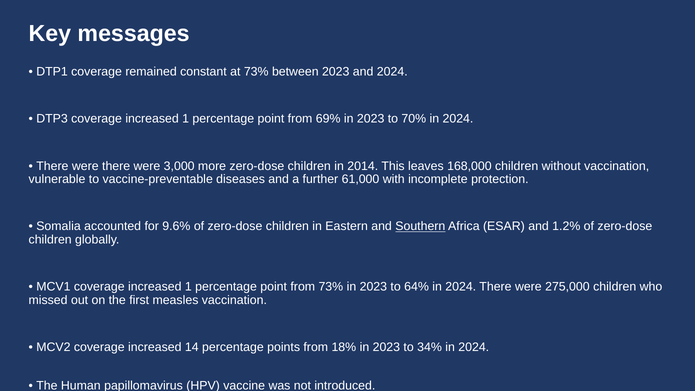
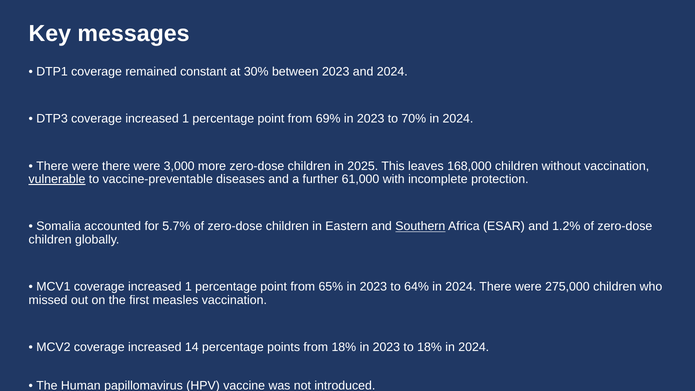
at 73%: 73% -> 30% (256, 72)
2014: 2014 -> 2025 (363, 166)
vulnerable underline: none -> present (57, 179)
9.6%: 9.6% -> 5.7% (176, 226)
from 73%: 73% -> 65% (331, 287)
to 34%: 34% -> 18% (430, 347)
